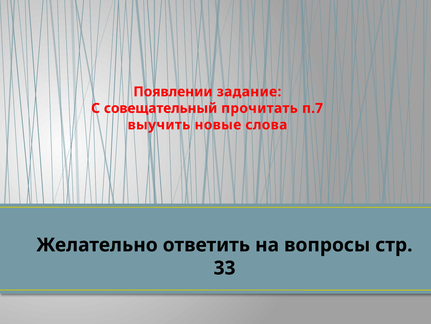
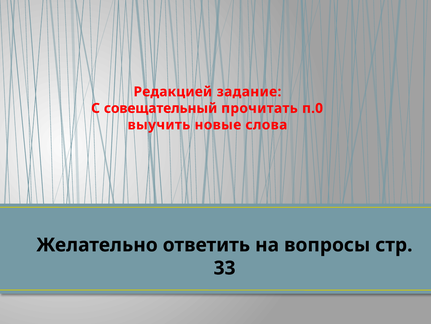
Появлении: Появлении -> Редакцией (173, 92)
п.7: п.7 -> п.0 (313, 108)
